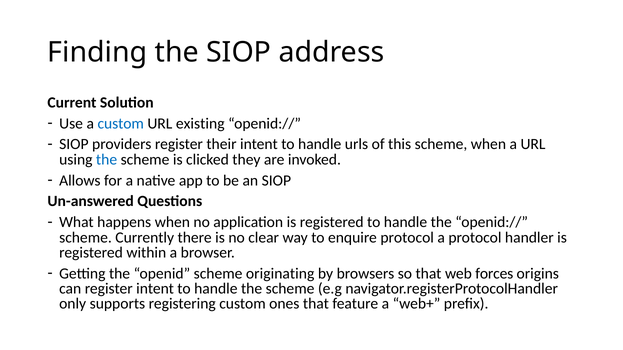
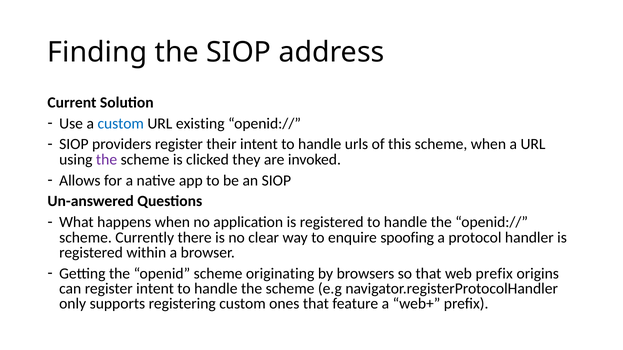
the colour: blue -> purple (107, 160)
enquire protocol: protocol -> spoofing (407, 238)
web forces: forces -> prefix (494, 274)
